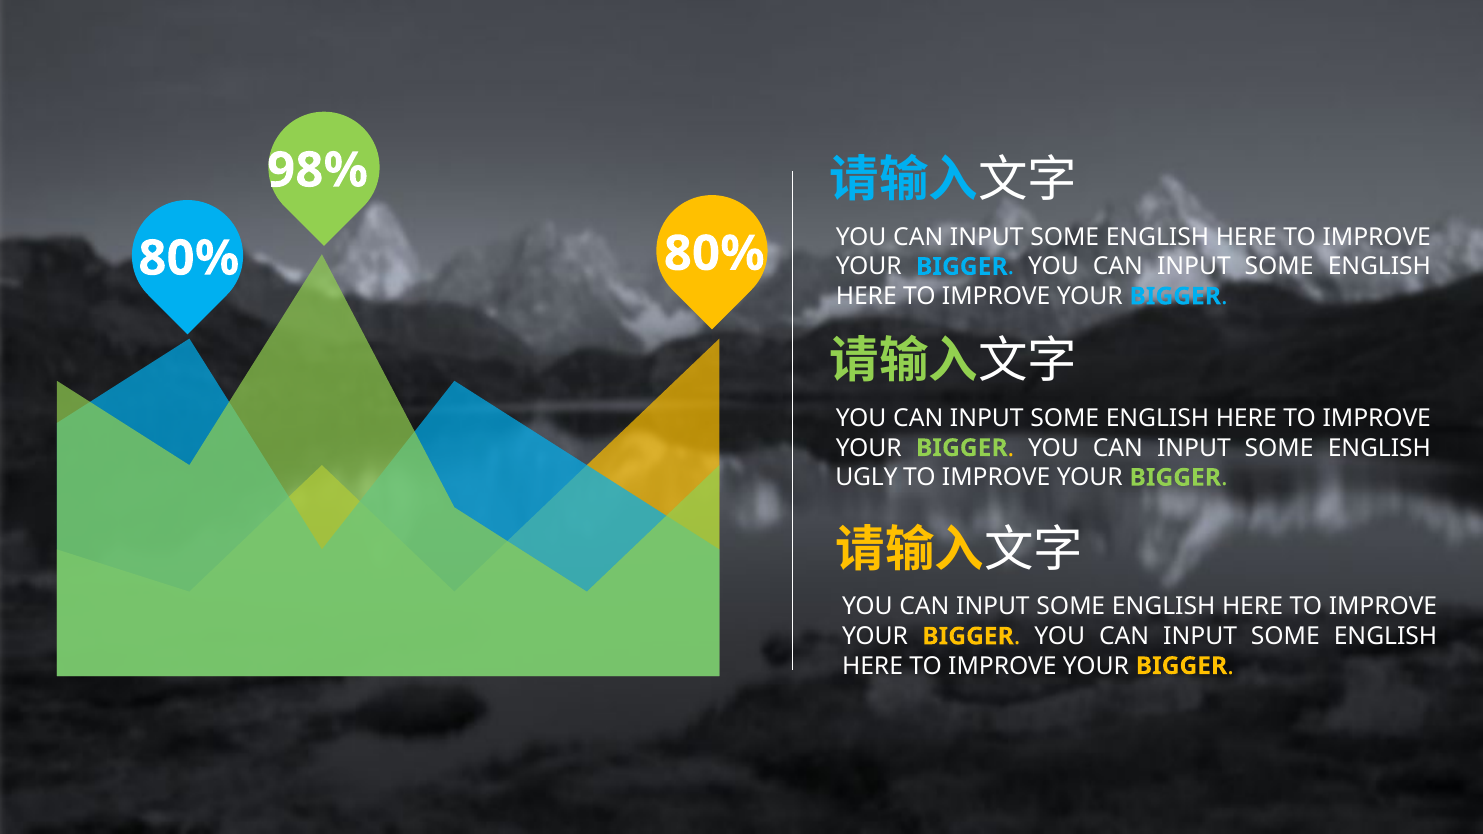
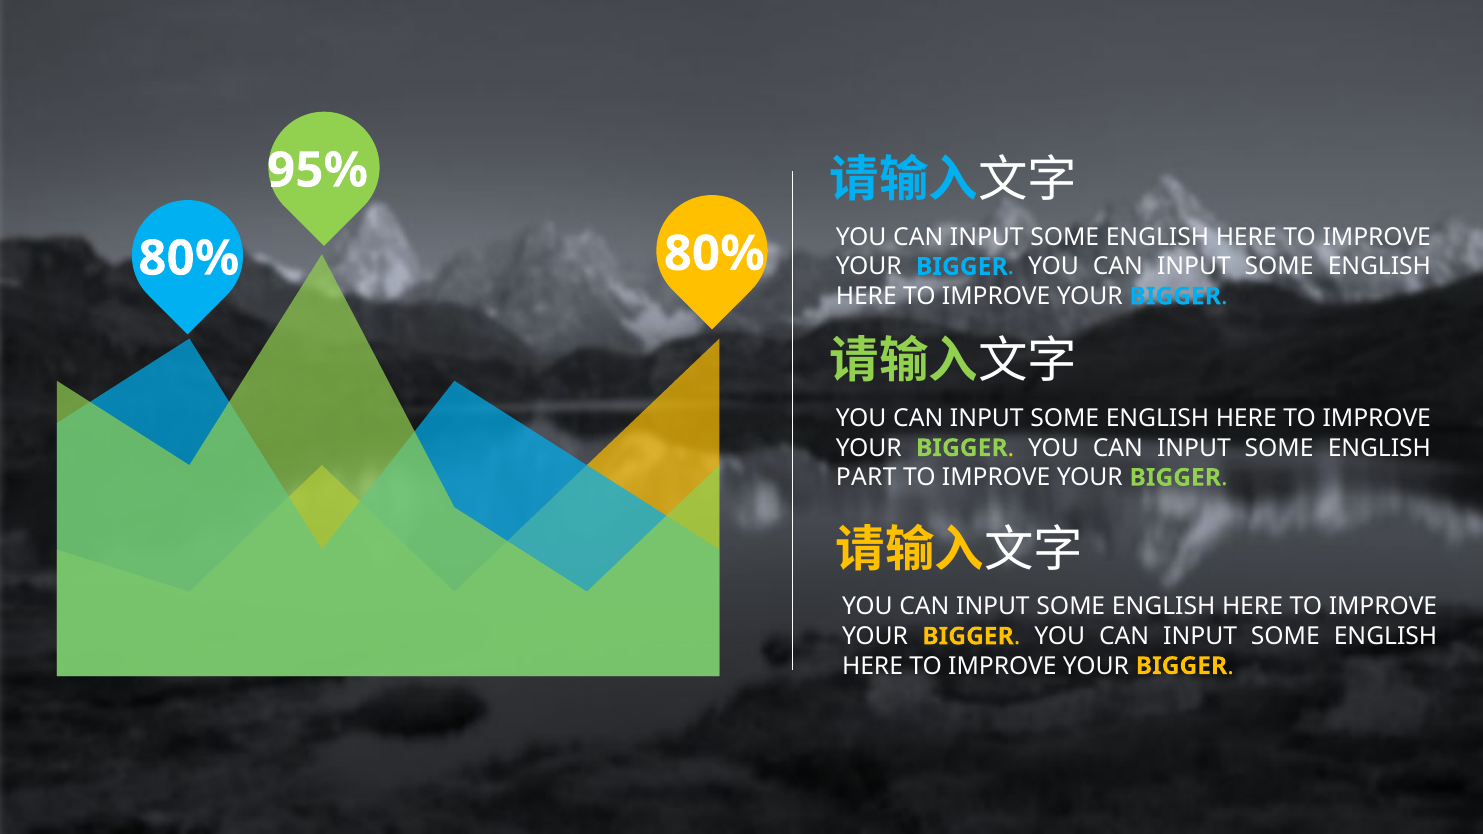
98%: 98% -> 95% (318, 170)
UGLY: UGLY -> PART (866, 478)
